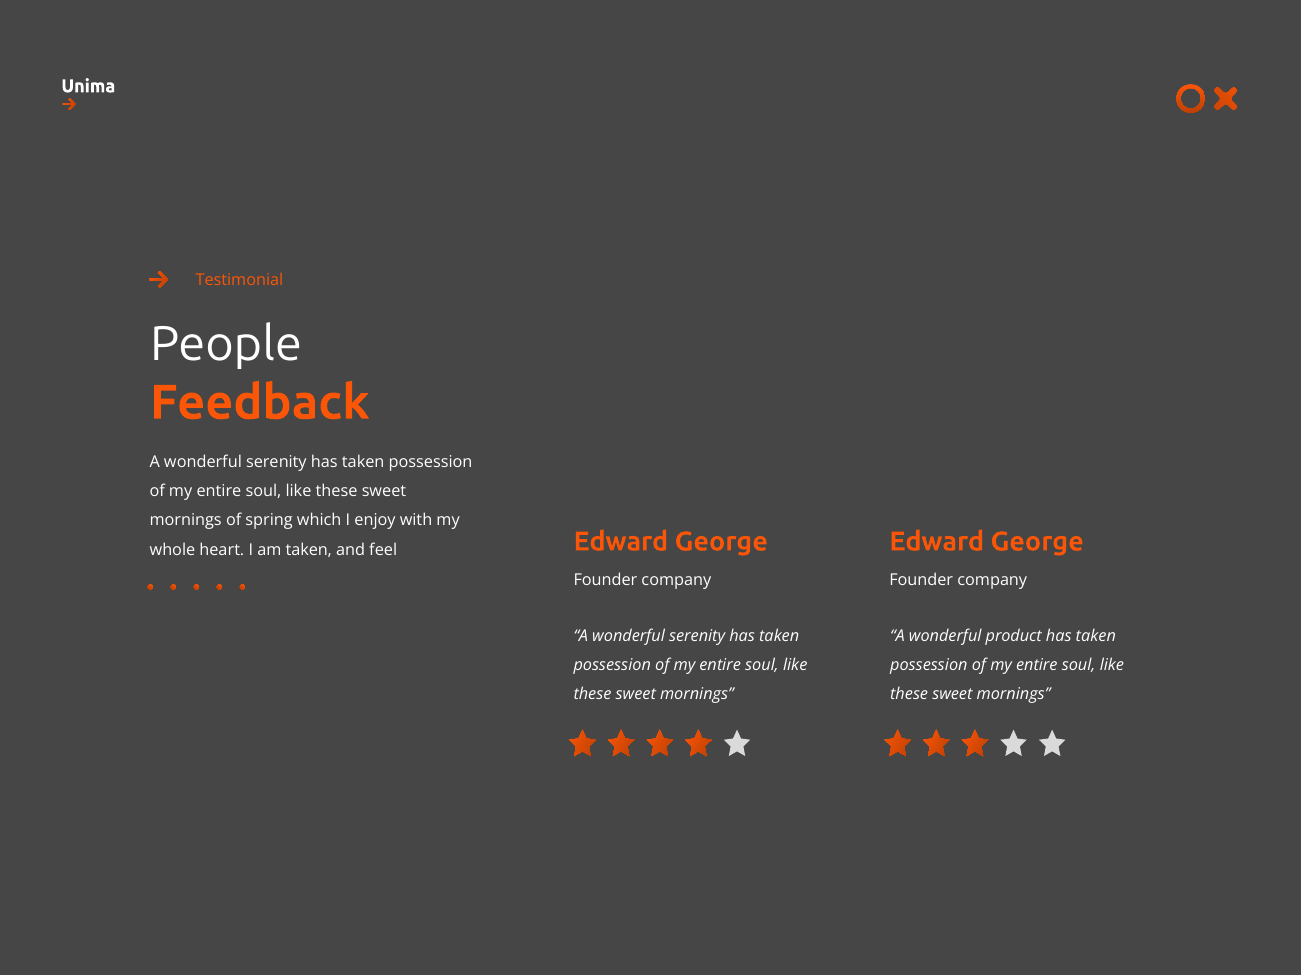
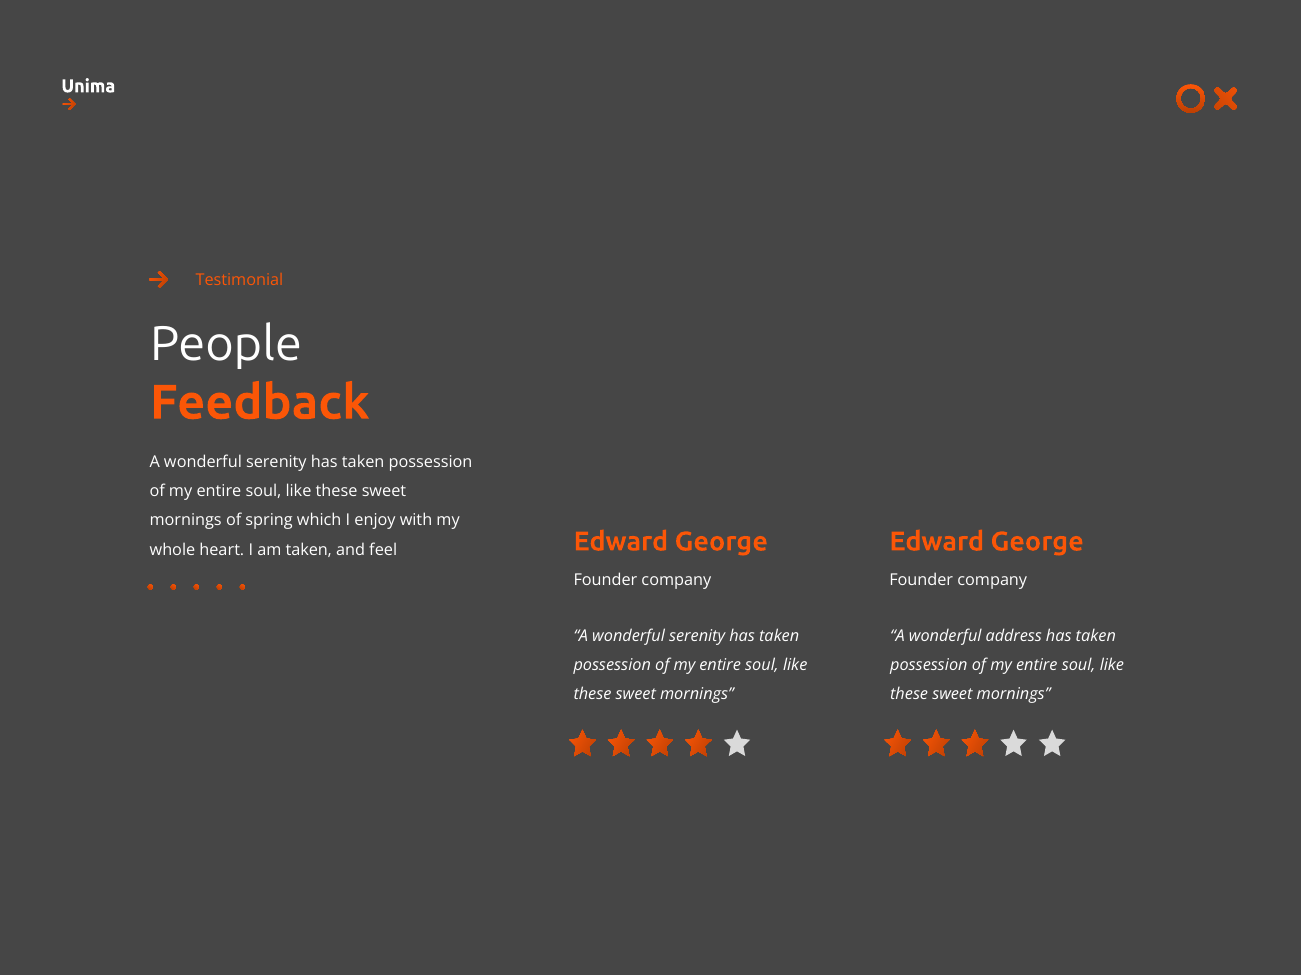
product: product -> address (1014, 636)
